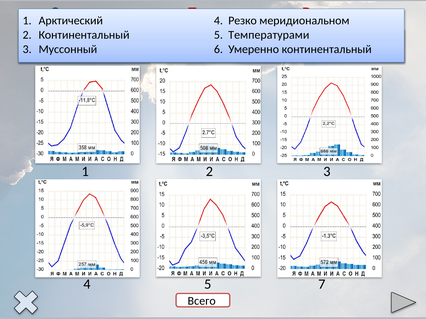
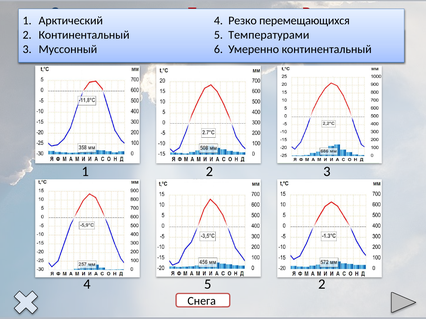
меридиональном: меридиональном -> перемещающихся (304, 21)
5 7: 7 -> 2 (322, 285)
Всего: Всего -> Снега (202, 301)
